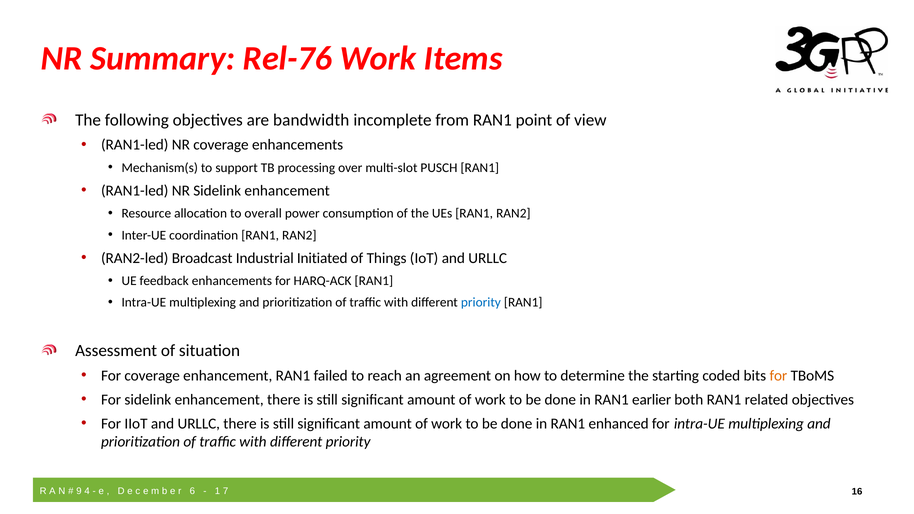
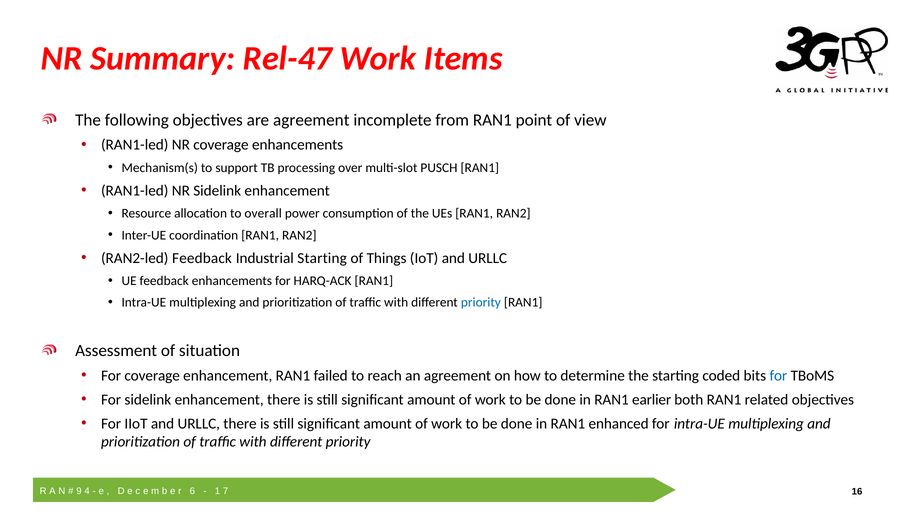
Rel-76: Rel-76 -> Rel-47 (288, 58)
are bandwidth: bandwidth -> agreement (311, 120)
RAN2-led Broadcast: Broadcast -> Feedback (202, 258)
Industrial Initiated: Initiated -> Starting (322, 258)
for colour: orange -> blue (778, 376)
